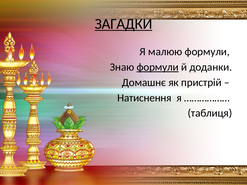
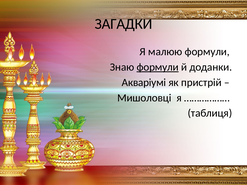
ЗАГАДКИ underline: present -> none (124, 24)
Домашнє: Домашнє -> Акваріумі (144, 83)
Натиснення: Натиснення -> Мишоловці (144, 98)
